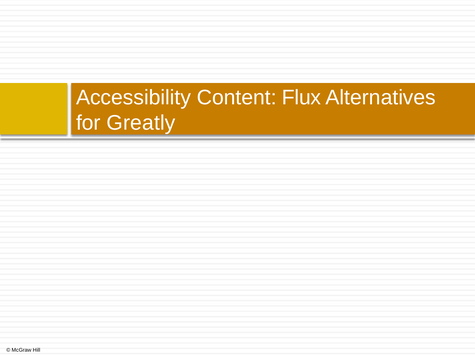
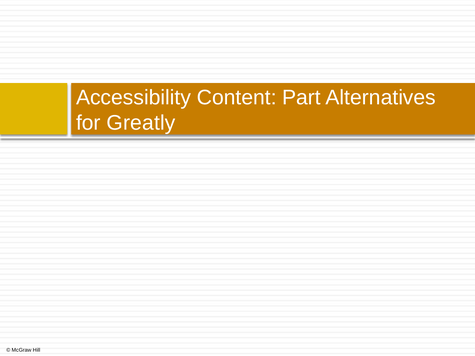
Flux: Flux -> Part (301, 98)
